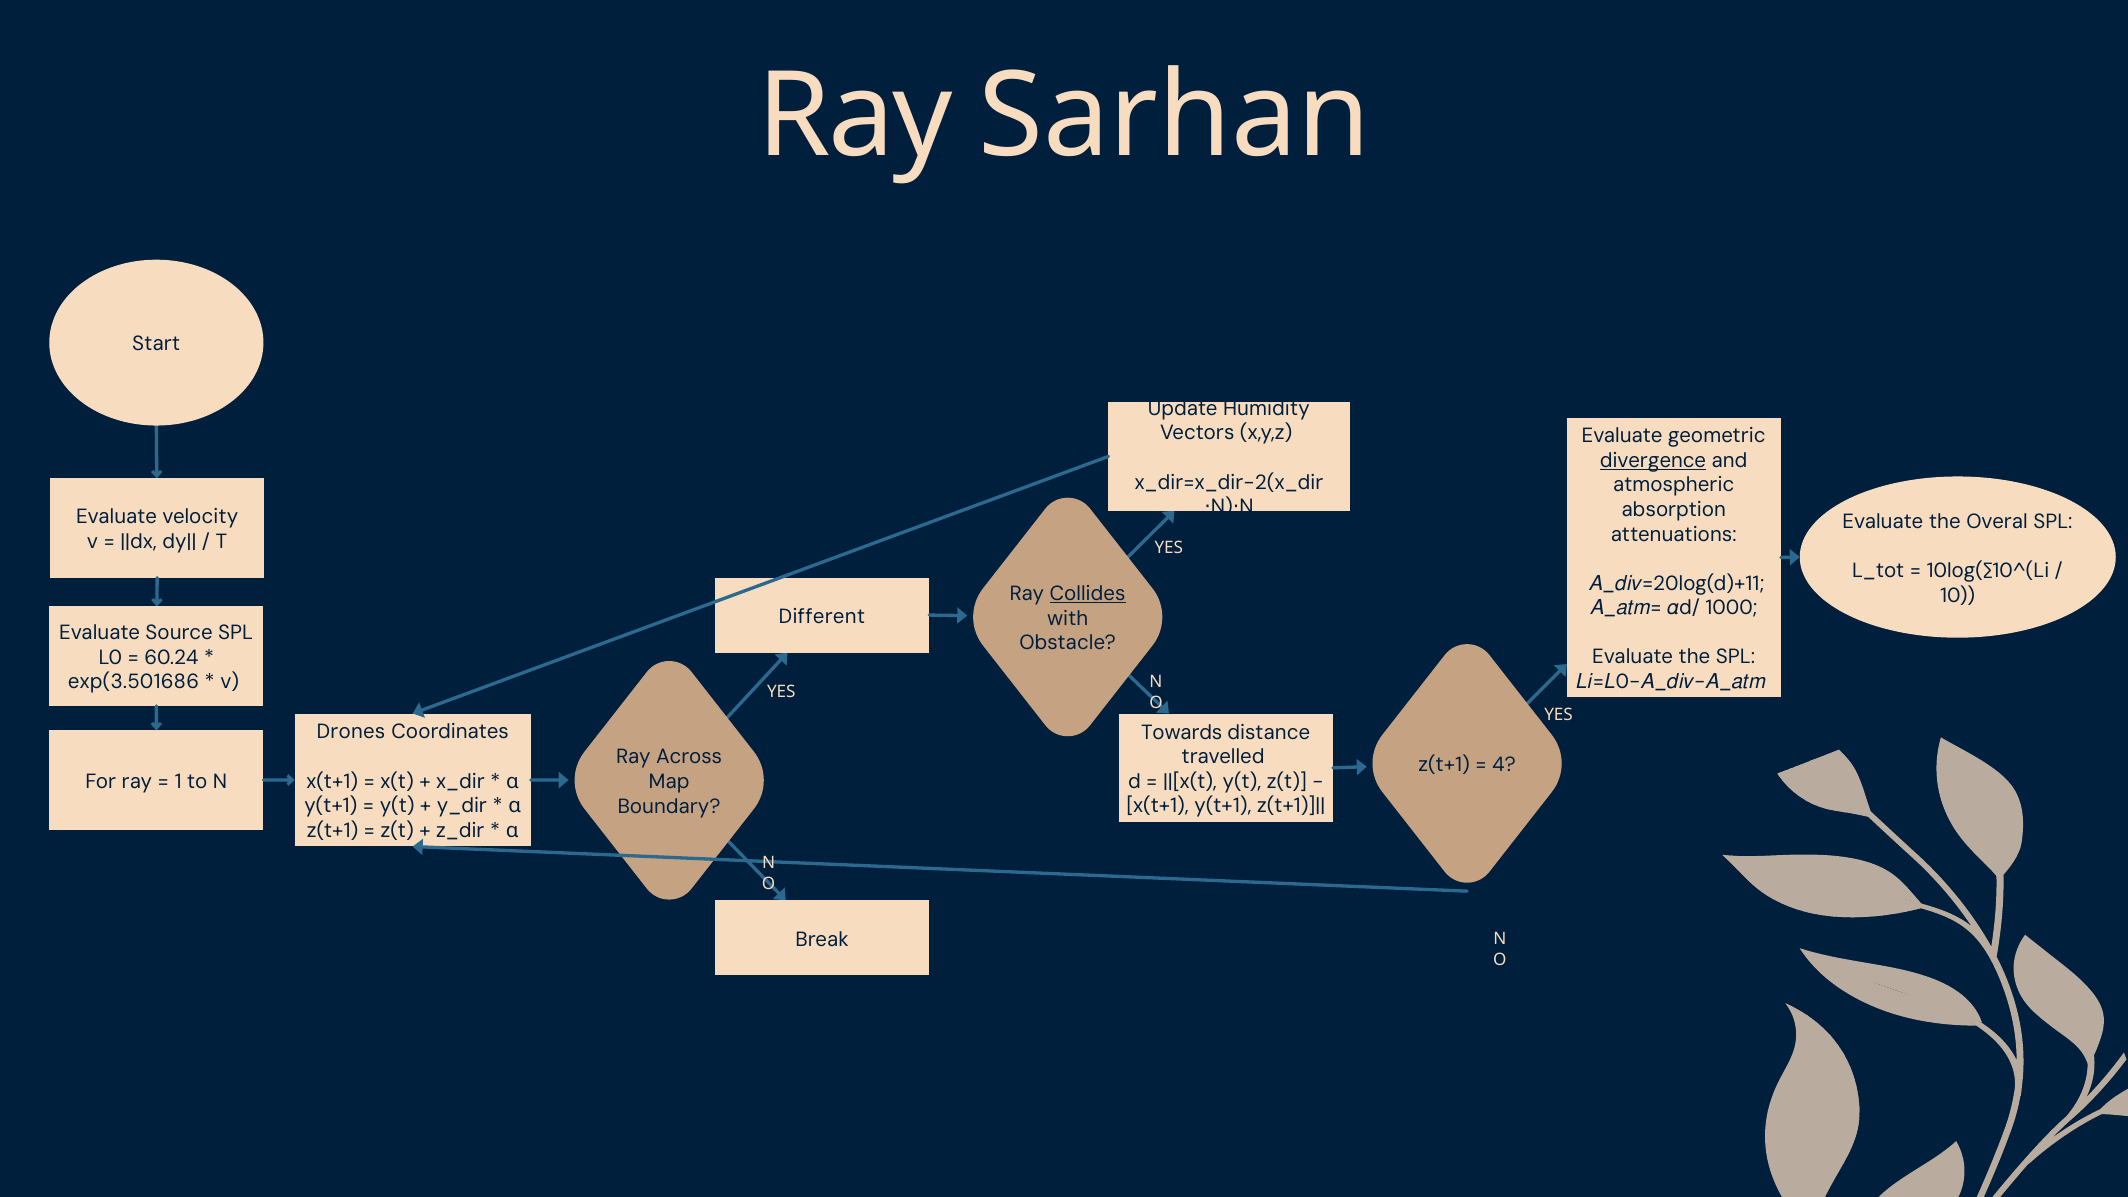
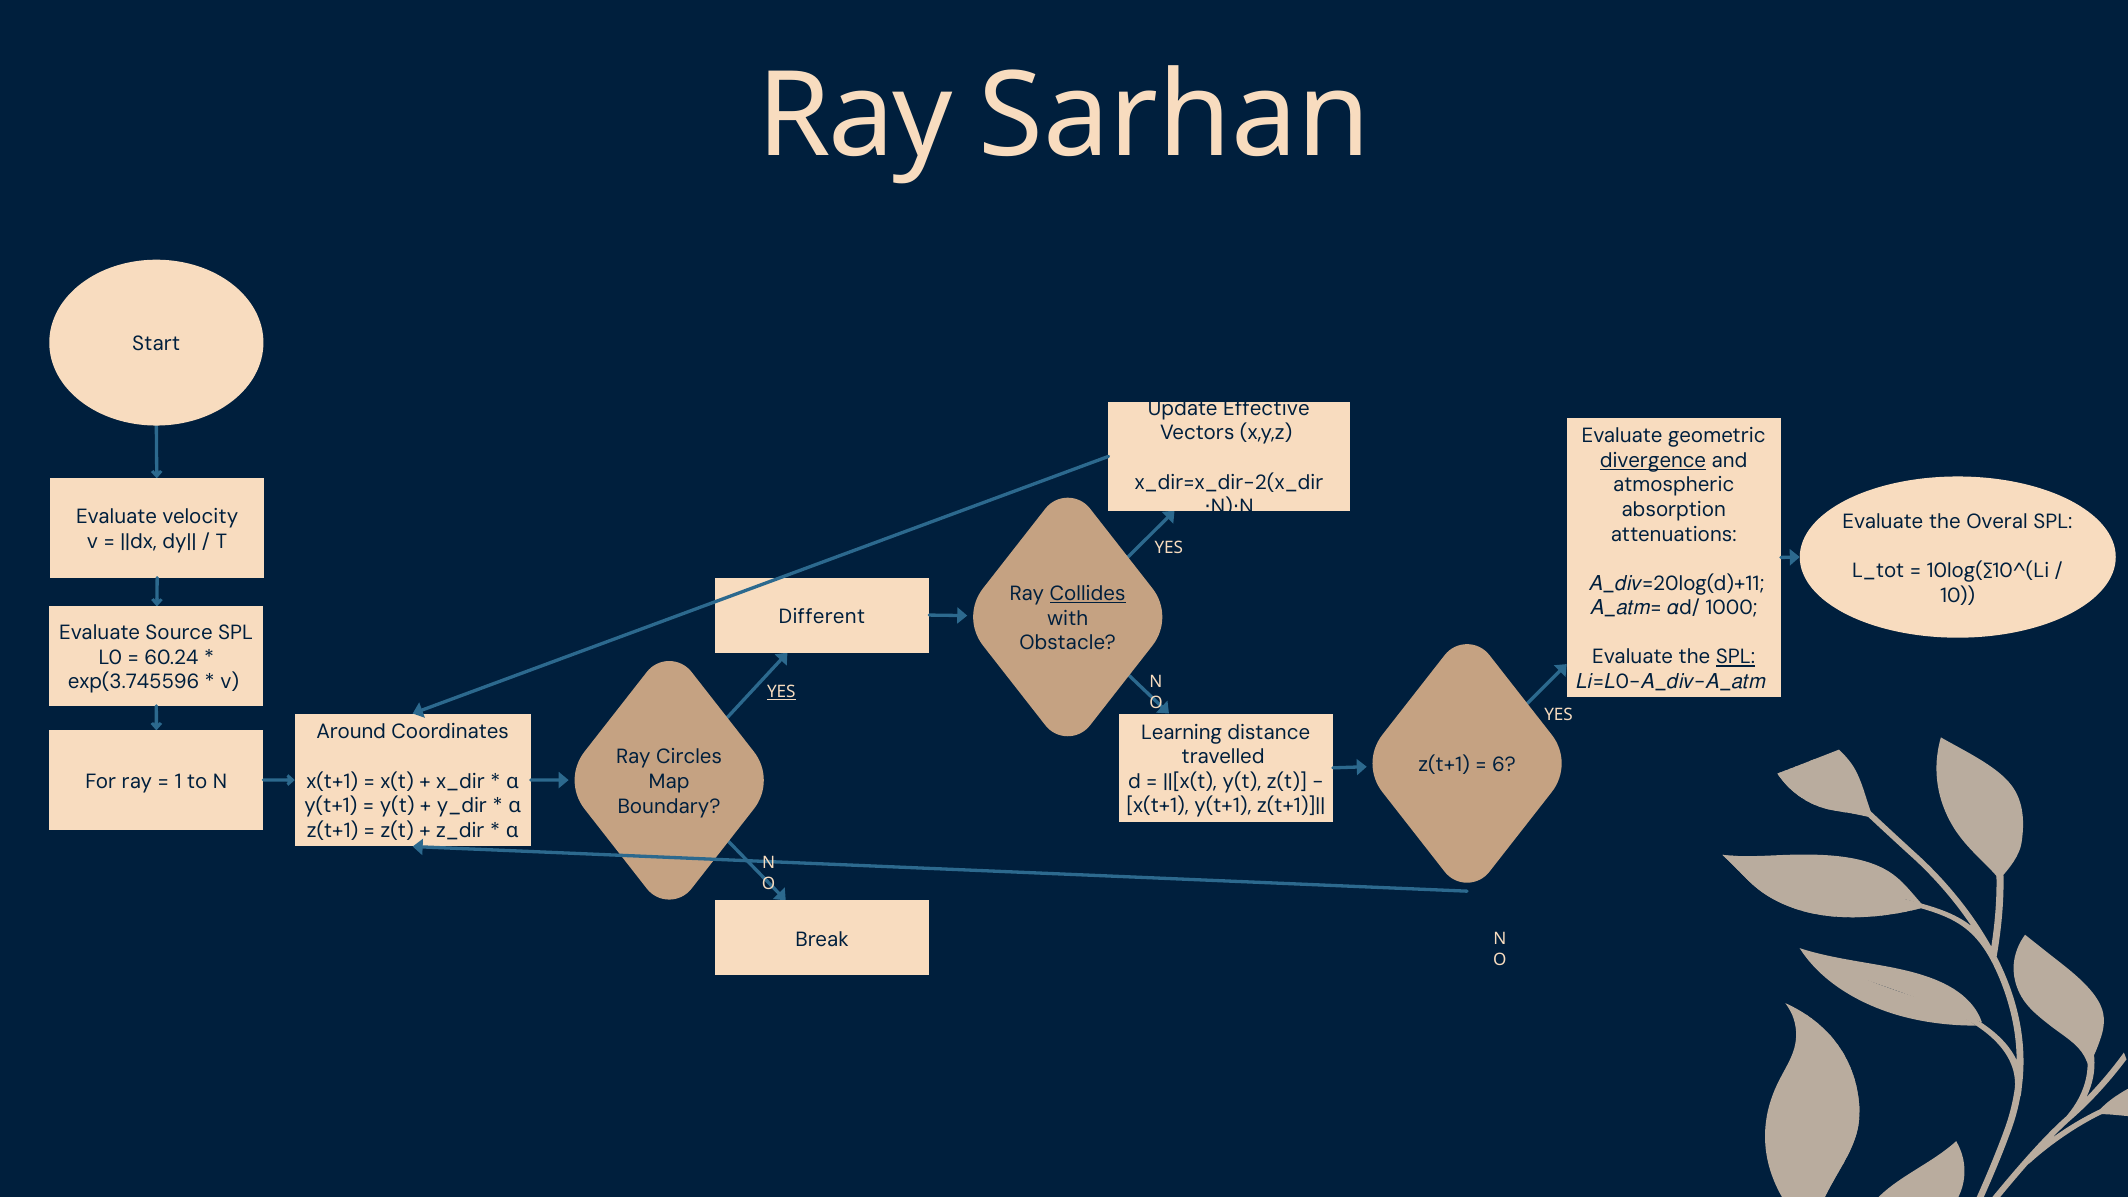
Humidity: Humidity -> Effective (1266, 409)
SPL underline: none -> present (1736, 657)
exp(3.501686: exp(3.501686 -> exp(3.745596 (134, 682)
YES underline: none -> present (781, 692)
Drones: Drones -> Around (351, 732)
Towards: Towards -> Learning (1182, 732)
Across: Across -> Circles (689, 757)
4: 4 -> 6 (1504, 765)
